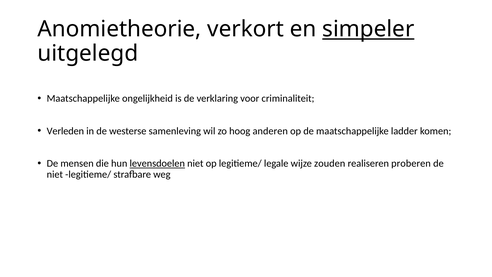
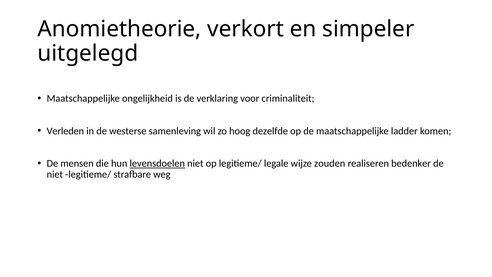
simpeler underline: present -> none (368, 29)
anderen: anderen -> dezelfde (270, 131)
proberen: proberen -> bedenker (411, 163)
